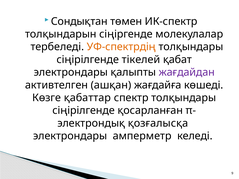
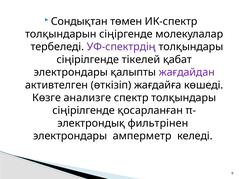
УФ-спектрдің colour: orange -> purple (121, 47)
ашқан: ашқан -> өткізіп (111, 85)
қабаттар: қабаттар -> анализге (87, 98)
қозғалысқа: қозғалысқа -> фильтрінен (158, 123)
